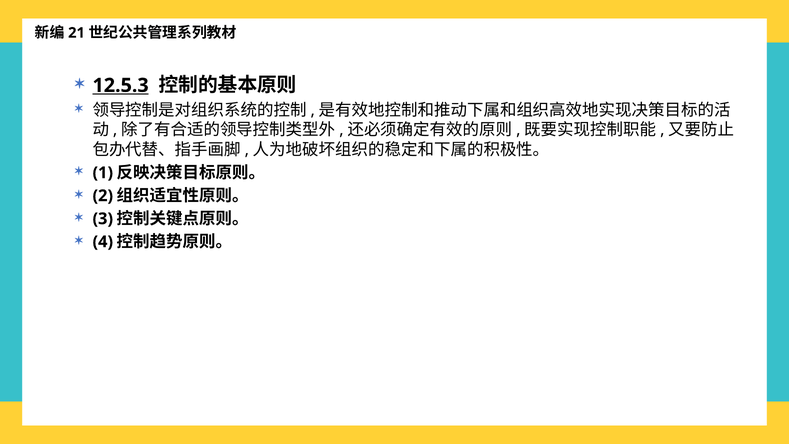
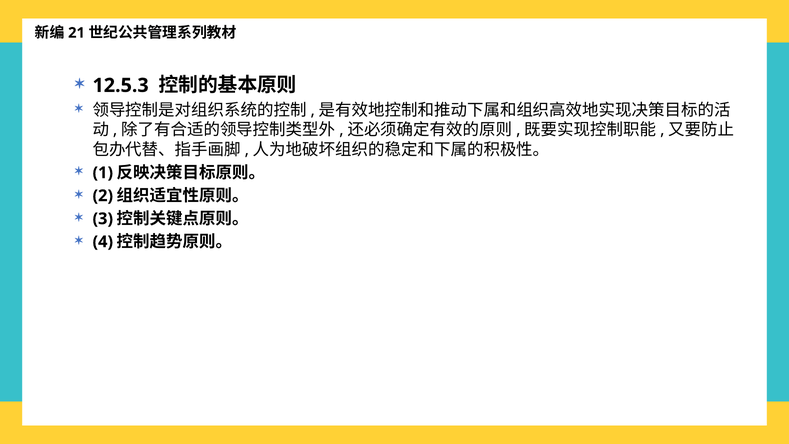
12.5.3 underline: present -> none (121, 85)
